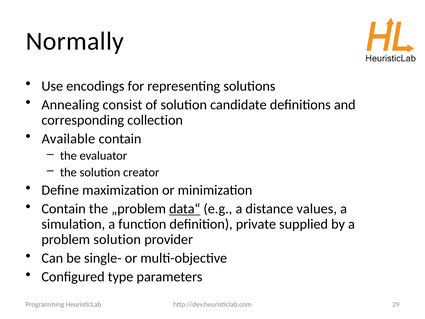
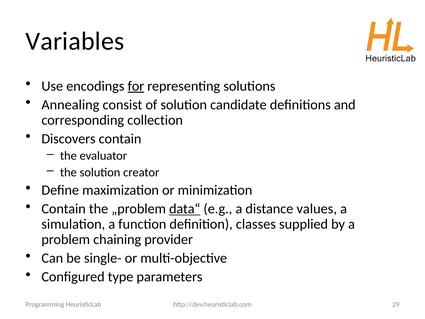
Normally: Normally -> Variables (75, 41)
for underline: none -> present (136, 86)
Available: Available -> Discovers (69, 139)
private: private -> classes (256, 224)
problem solution: solution -> chaining (117, 239)
